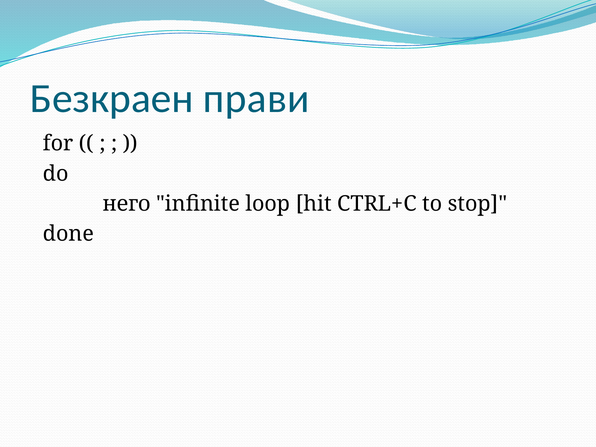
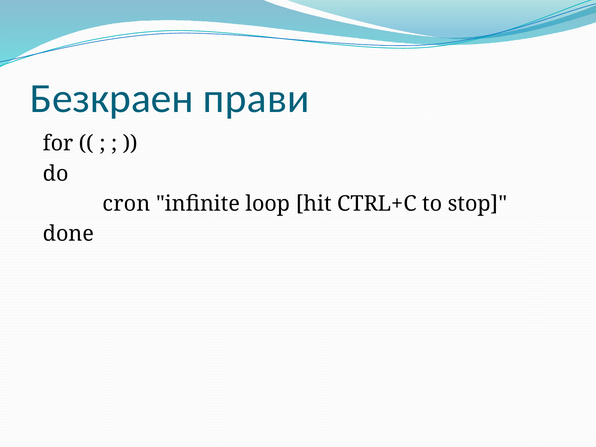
него: него -> cron (126, 204)
